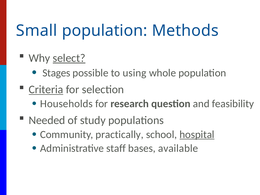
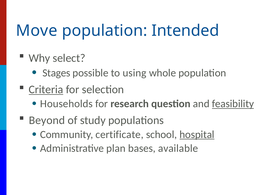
Small: Small -> Move (37, 31)
Methods: Methods -> Intended (185, 31)
select underline: present -> none (69, 58)
feasibility underline: none -> present (233, 104)
Needed: Needed -> Beyond (47, 120)
practically: practically -> certificate (120, 134)
staff: staff -> plan (116, 148)
